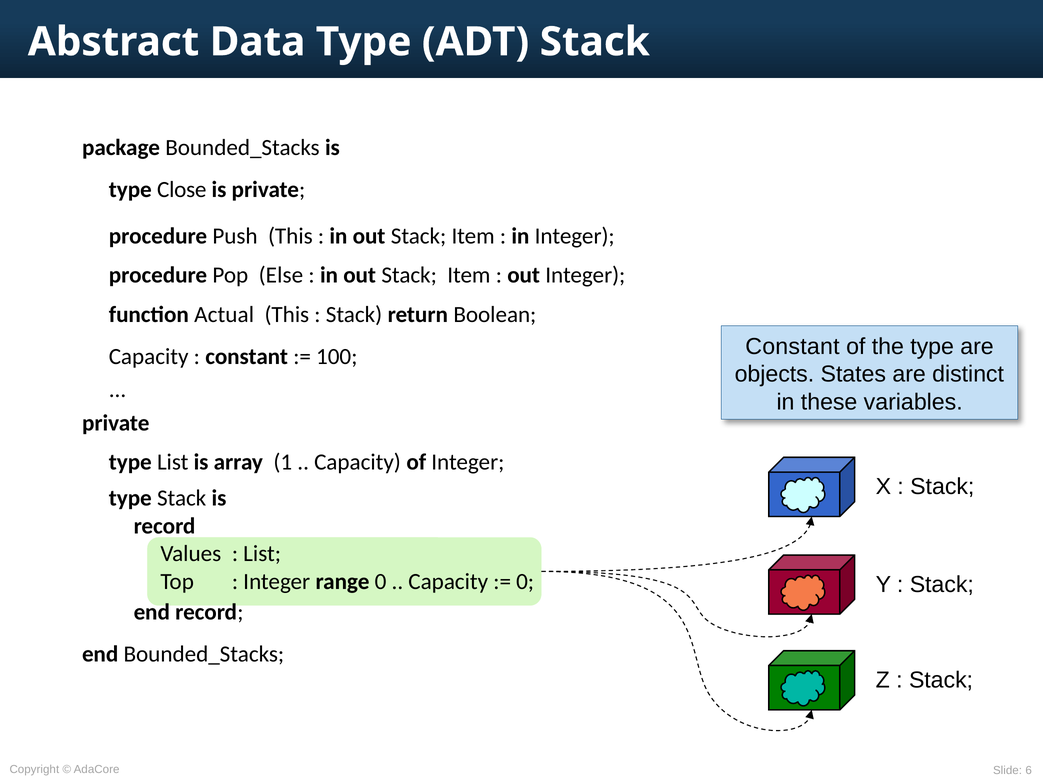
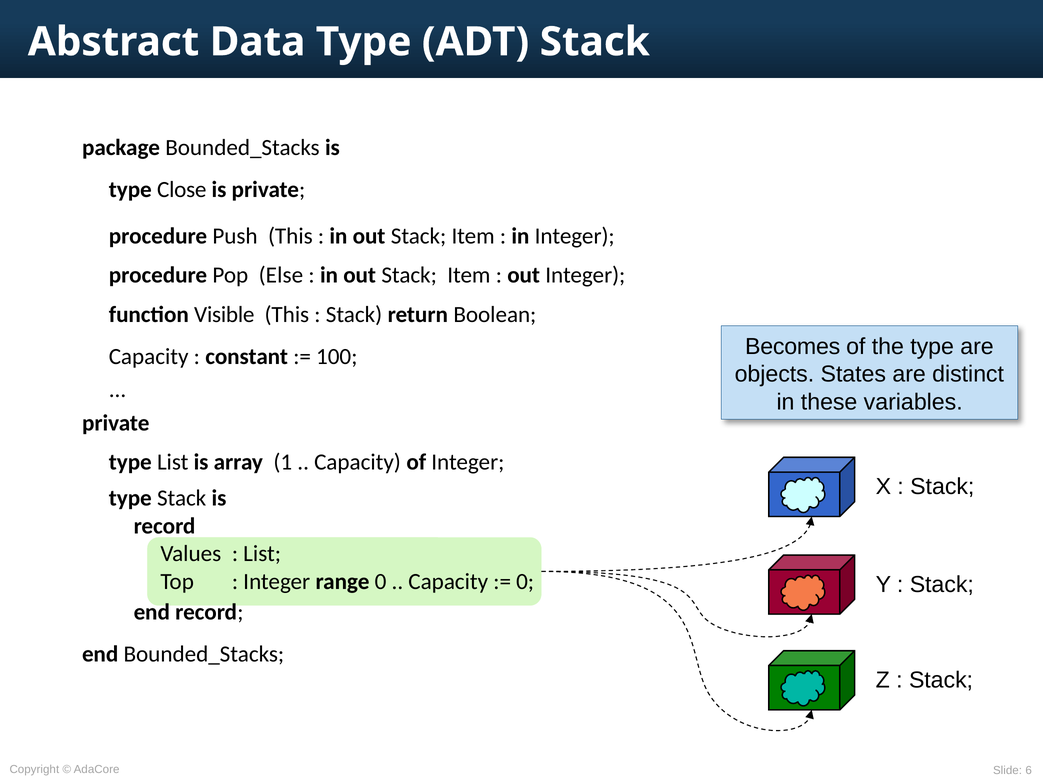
Actual: Actual -> Visible (224, 314)
Constant: Constant -> Becomes (793, 347)
